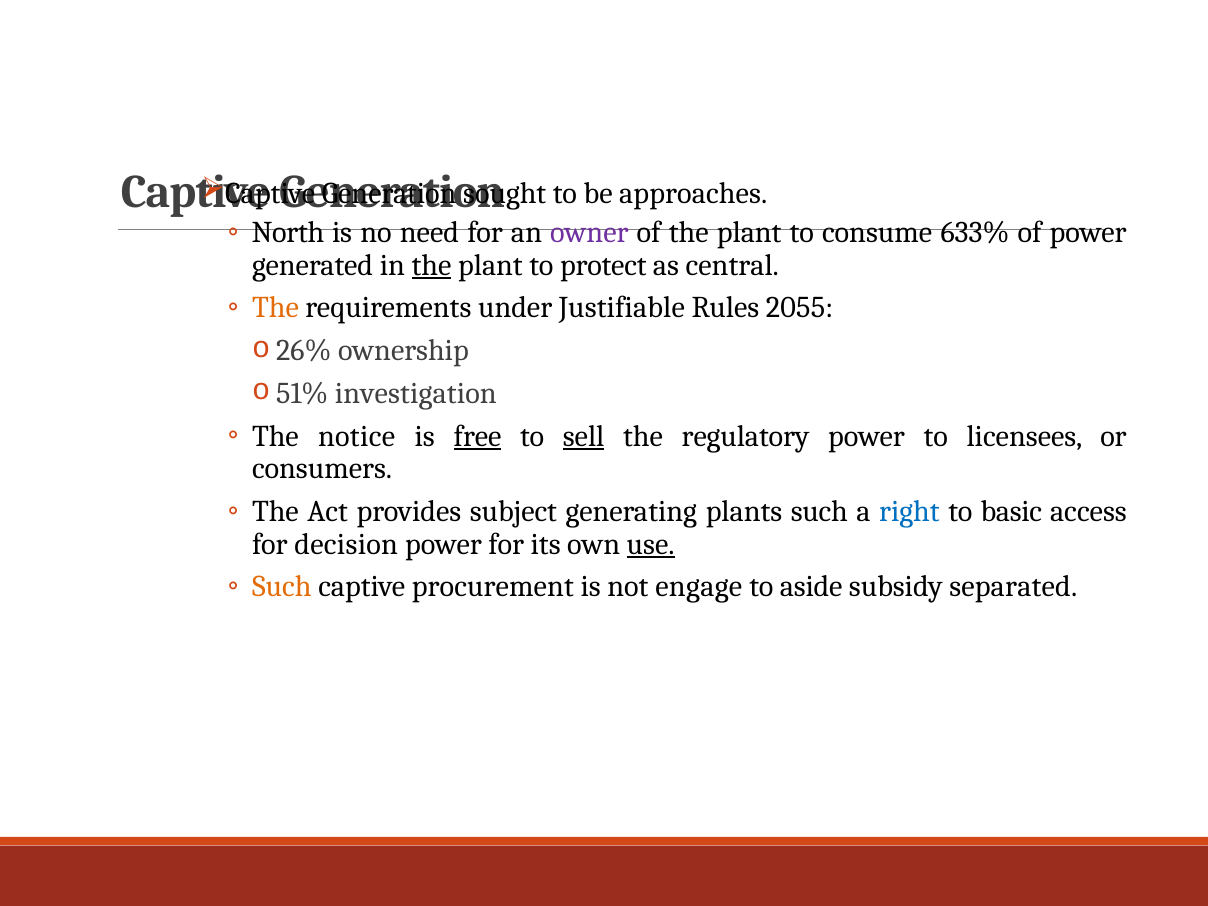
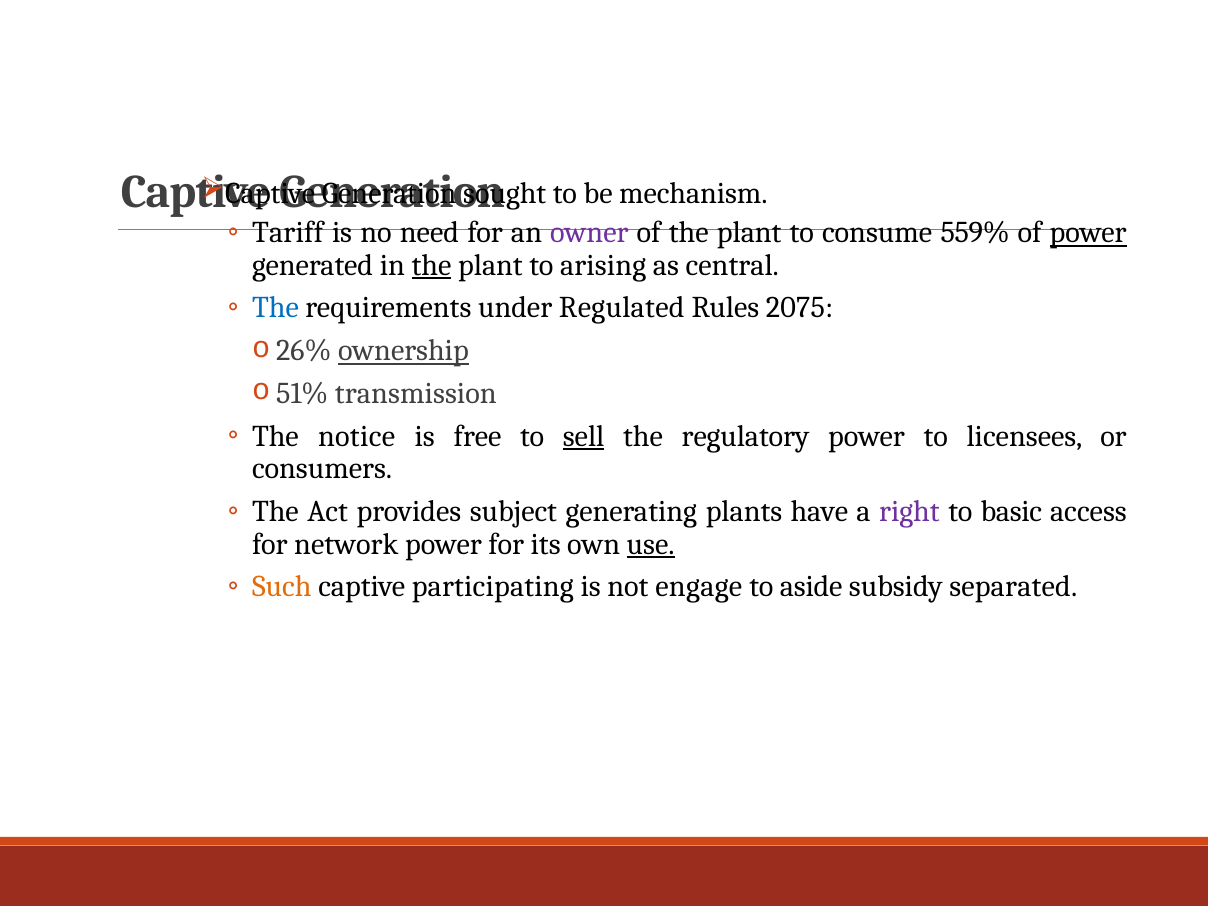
approaches: approaches -> mechanism (693, 193)
North: North -> Tariff (288, 233)
633%: 633% -> 559% (975, 233)
power underline: none -> present (1088, 233)
protect: protect -> arising (603, 265)
The colour: orange -> blue (275, 308)
Justifiable: Justifiable -> Regulated (622, 308)
2055: 2055 -> 2075 (800, 308)
ownership underline: none -> present (403, 351)
investigation: investigation -> transmission (416, 393)
free underline: present -> none (478, 436)
plants such: such -> have (819, 511)
right colour: blue -> purple (909, 511)
decision: decision -> network (346, 544)
procurement: procurement -> participating (493, 587)
